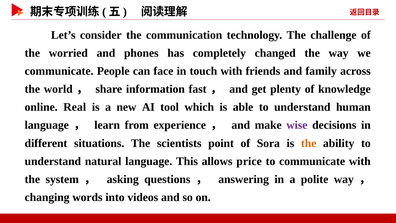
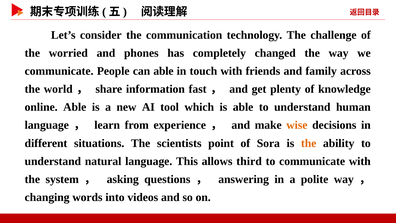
can face: face -> able (163, 71)
online Real: Real -> Able (75, 107)
wise colour: purple -> orange (297, 125)
price: price -> third (249, 161)
